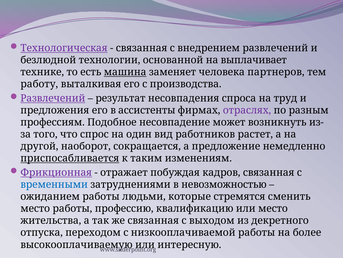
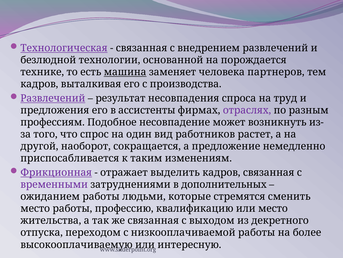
выплачивает: выплачивает -> порождается (254, 60)
работу: работу -> кадров (39, 84)
приспосабливается underline: present -> none (70, 158)
побуждая: побуждая -> выделить (175, 172)
временными colour: blue -> purple (54, 184)
невозможностью: невозможностью -> дополнительных (224, 184)
